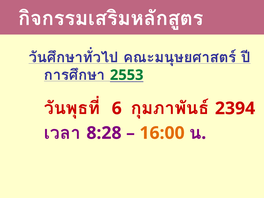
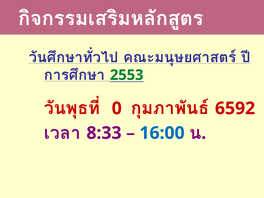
6: 6 -> 0 (117, 108)
2394: 2394 -> 6592 (235, 108)
8:28: 8:28 -> 8:33 (104, 133)
16:00 colour: orange -> blue (162, 133)
